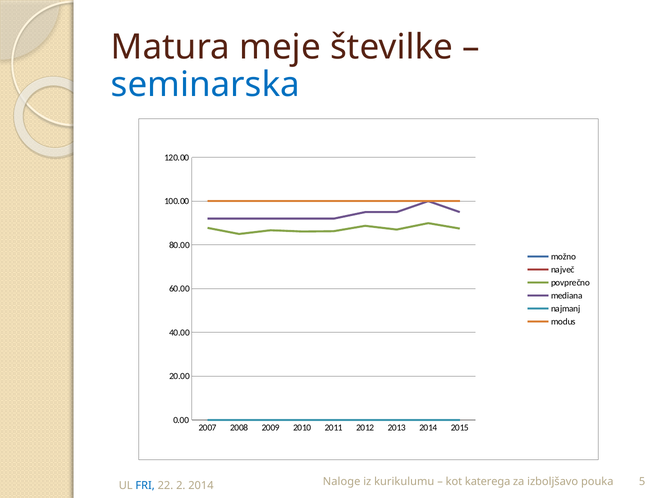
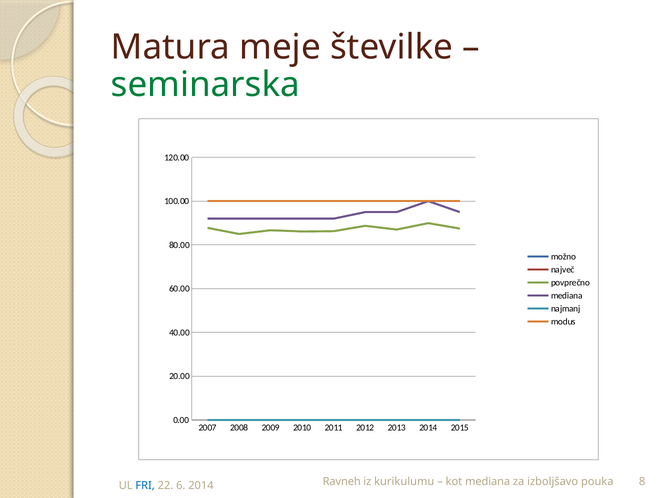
seminarska colour: blue -> green (205, 85)
Naloge: Naloge -> Ravneh (342, 482)
kot katerega: katerega -> mediana (488, 482)
5: 5 -> 8 (642, 482)
2: 2 -> 6 (181, 486)
